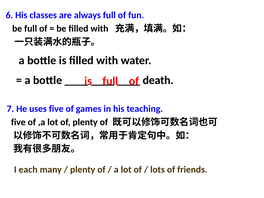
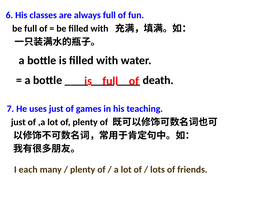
uses five: five -> just (56, 109)
five: five -> just (18, 122)
